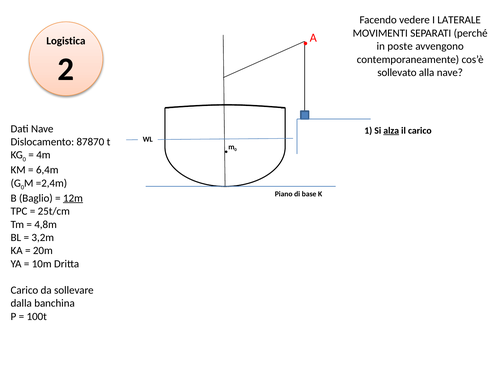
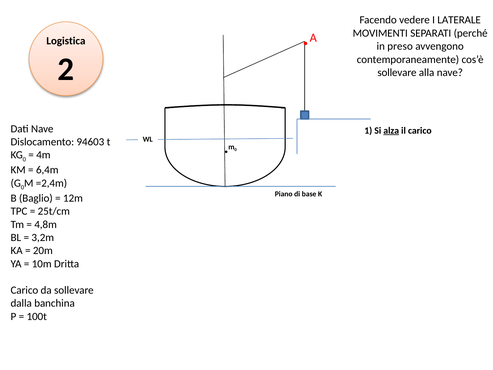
poste: poste -> preso (400, 46)
sollevato: sollevato -> sollevare (397, 72)
87870: 87870 -> 94603 (90, 142)
12m underline: present -> none (73, 198)
